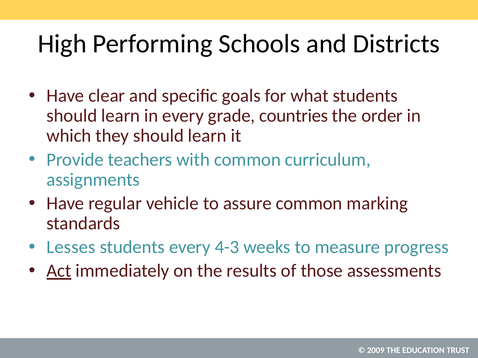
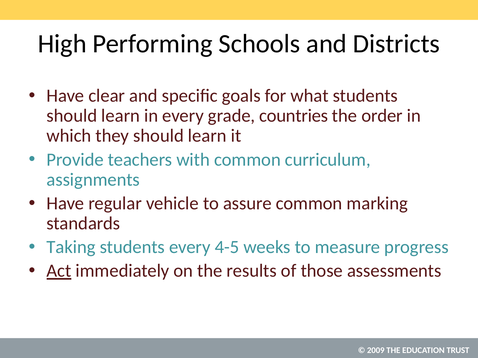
Lesses: Lesses -> Taking (71, 247)
4-3: 4-3 -> 4-5 (227, 247)
